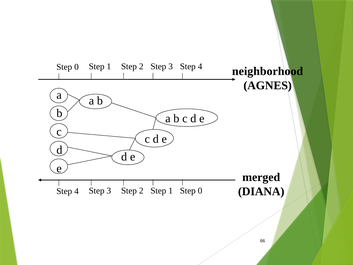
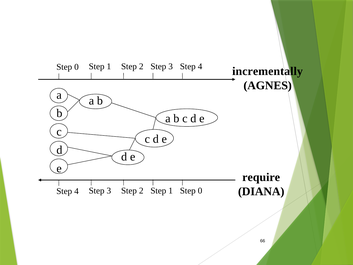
neighborhood: neighborhood -> incrementally (268, 71)
merged: merged -> require (261, 177)
